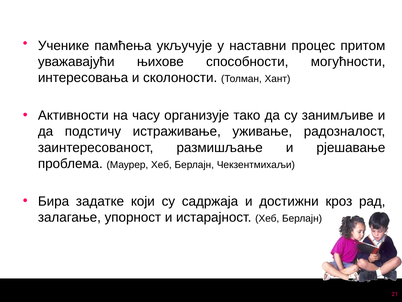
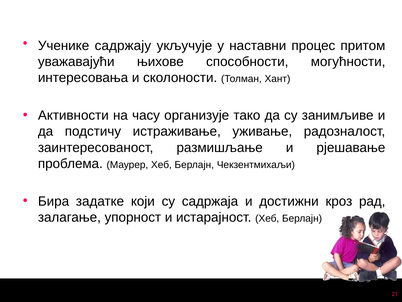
памћења: памћења -> садржају (123, 46)
